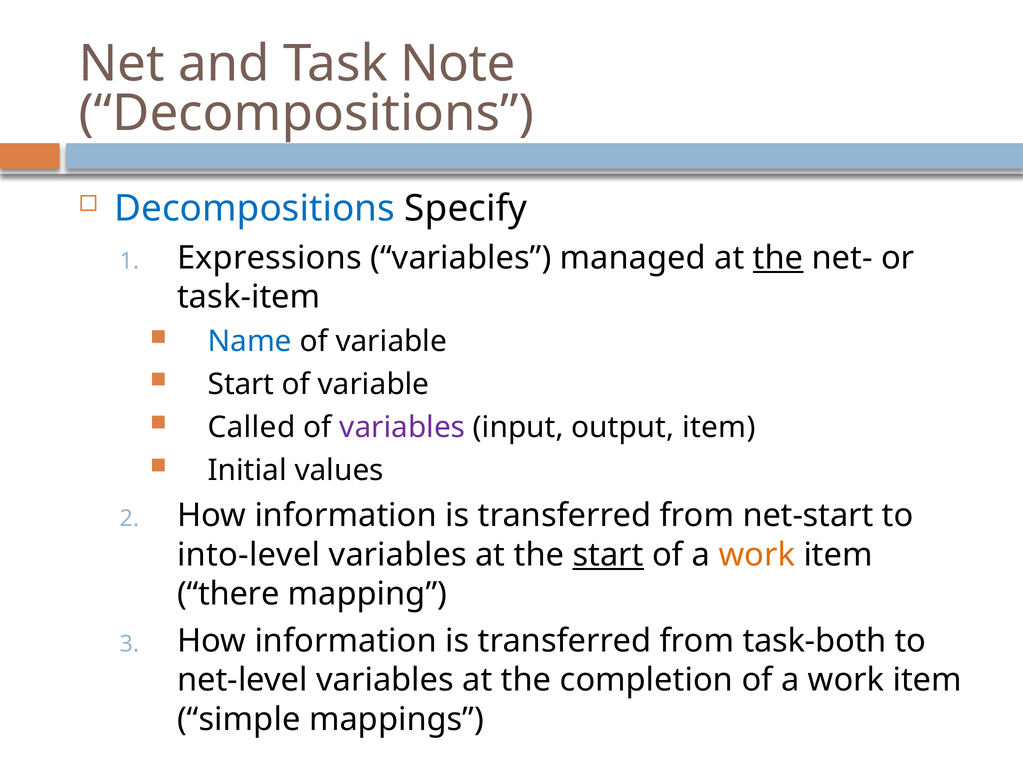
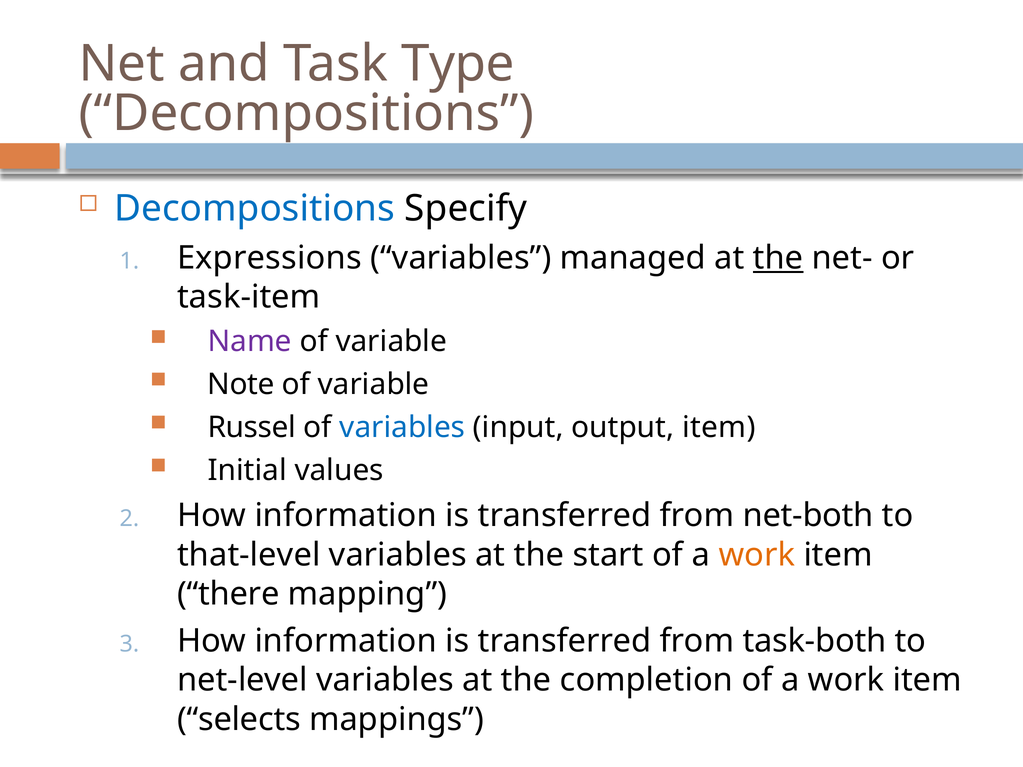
Note: Note -> Type (458, 64)
Name colour: blue -> purple (250, 342)
Start: Start -> Note (241, 385)
Called: Called -> Russel (252, 427)
variables colour: purple -> blue (402, 427)
net-start: net-start -> net-both (808, 516)
into-level: into-level -> that-level (249, 555)
start underline: present -> none (608, 555)
simple: simple -> selects (239, 720)
